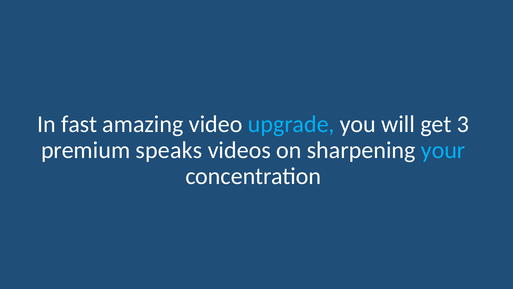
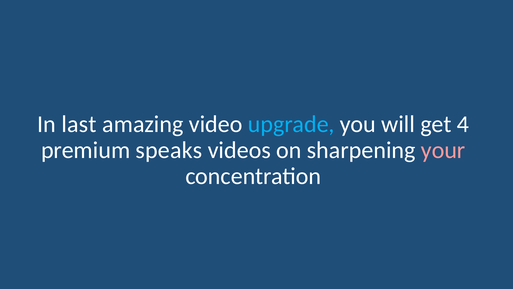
fast: fast -> last (79, 124)
3: 3 -> 4 (463, 124)
your colour: light blue -> pink (443, 150)
